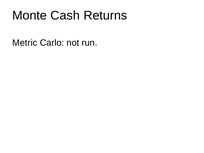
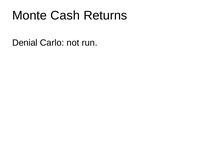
Metric: Metric -> Denial (25, 43)
